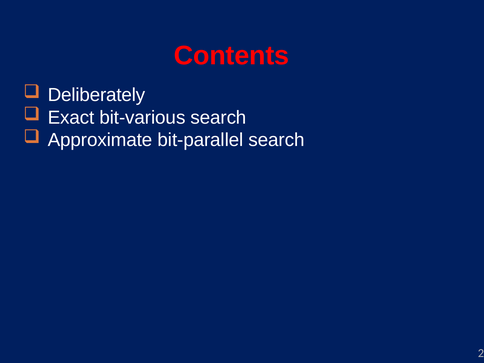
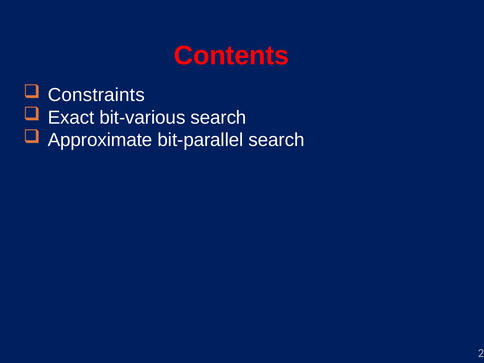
Deliberately: Deliberately -> Constraints (96, 95)
